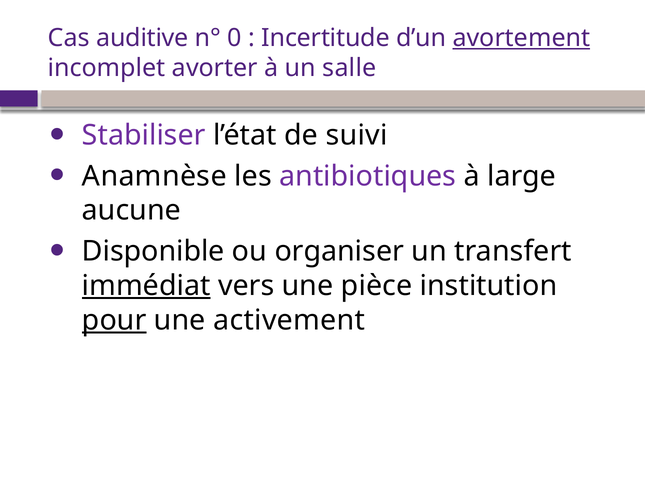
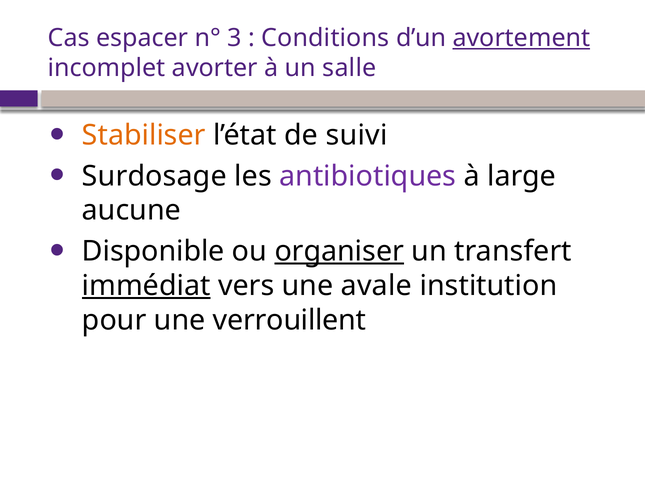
auditive: auditive -> espacer (142, 38)
0: 0 -> 3 (235, 38)
Incertitude: Incertitude -> Conditions (325, 38)
Stabiliser colour: purple -> orange (144, 135)
Anamnèse: Anamnèse -> Surdosage (154, 176)
organiser underline: none -> present (339, 251)
pièce: pièce -> avale (376, 285)
pour underline: present -> none (114, 320)
activement: activement -> verrouillent (290, 320)
